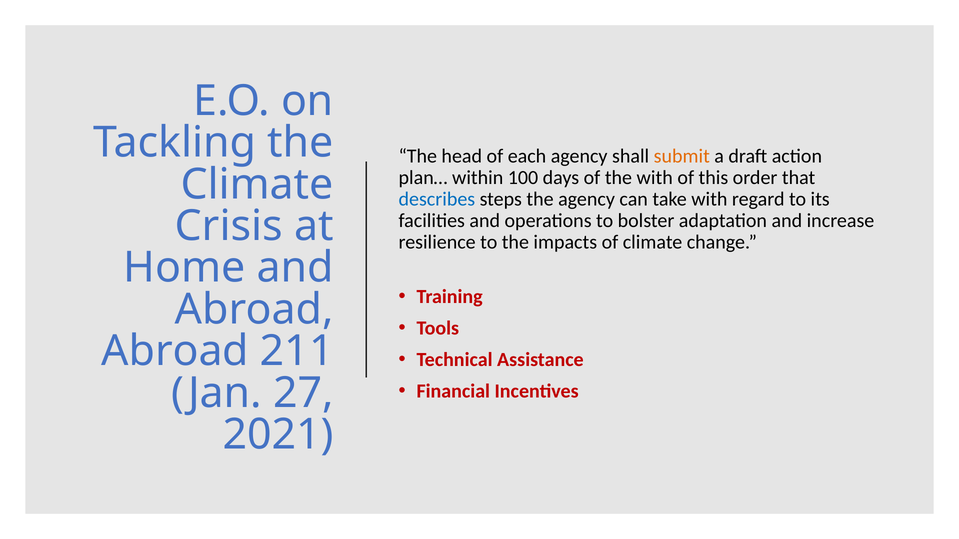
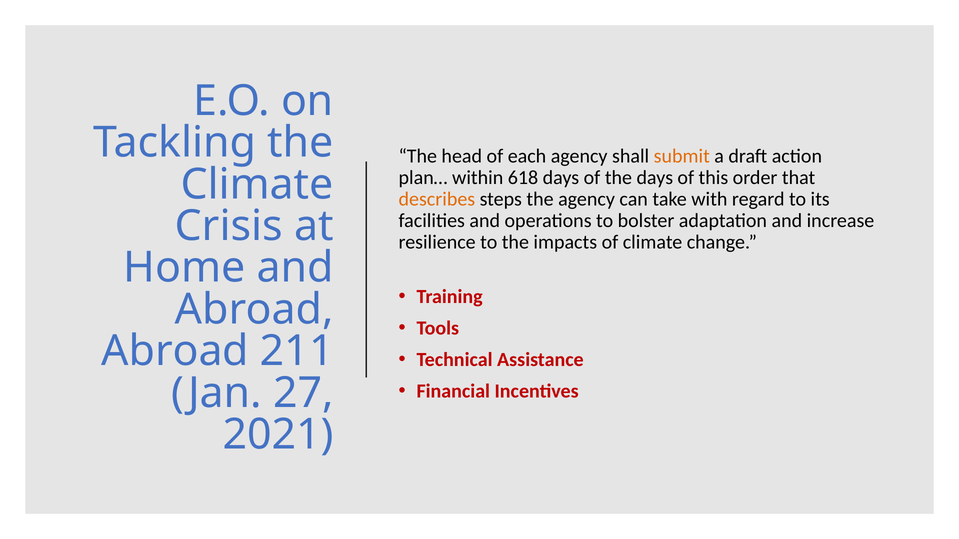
100: 100 -> 618 (523, 178)
the with: with -> days (655, 178)
describes colour: blue -> orange (437, 199)
